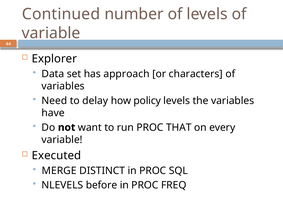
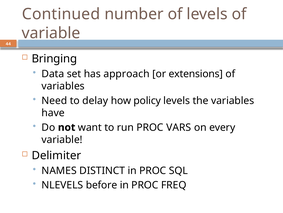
Explorer: Explorer -> Bringing (54, 59)
characters: characters -> extensions (196, 74)
THAT: THAT -> VARS (179, 127)
Executed: Executed -> Delimiter (56, 155)
MERGE: MERGE -> NAMES (59, 170)
